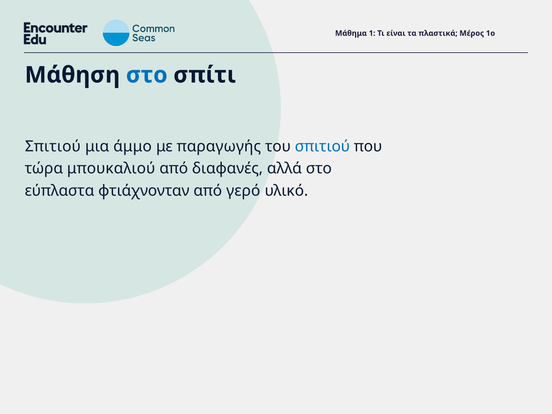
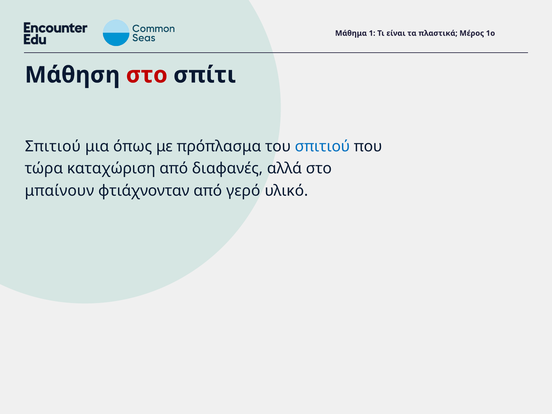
στο colour: blue -> red (147, 75)
άμμο: άμμο -> όπως (133, 146)
παραγωγής: παραγωγής -> πρόπλασμα (219, 146)
μπουκαλιού: μπουκαλιού -> καταχώριση (111, 169)
εύπλαστα: εύπλαστα -> μπαίνουν (59, 191)
